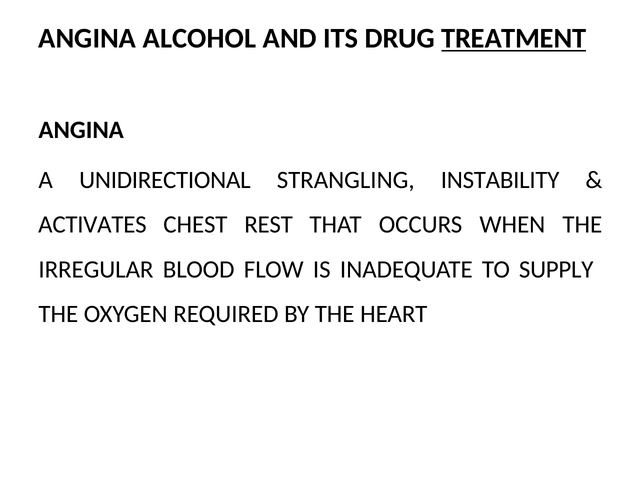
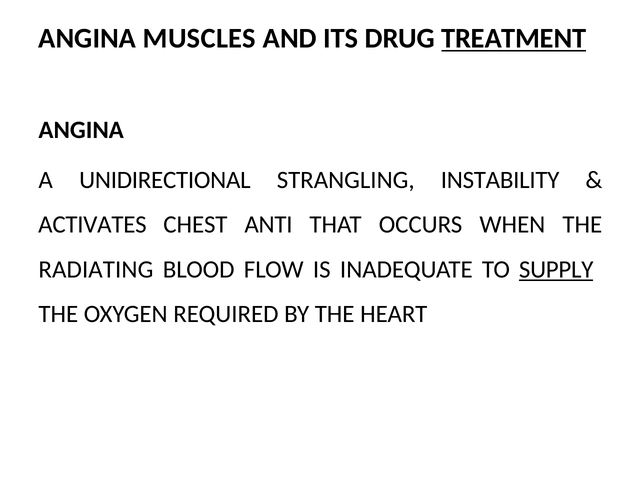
ALCOHOL: ALCOHOL -> MUSCLES (199, 38)
REST: REST -> ANTI (269, 224)
IRREGULAR: IRREGULAR -> RADIATING (96, 269)
SUPPLY underline: none -> present (556, 269)
